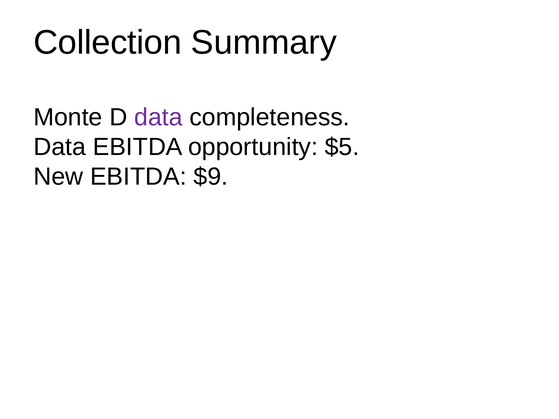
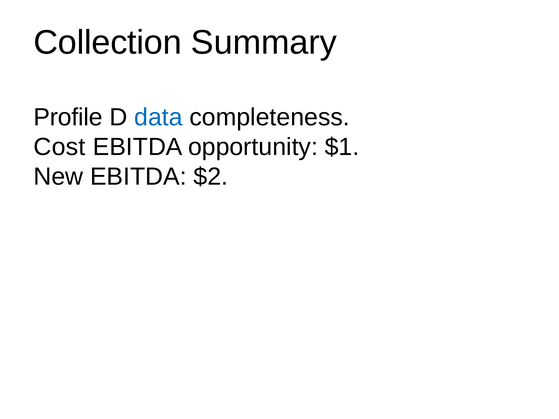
Monte: Monte -> Profile (68, 117)
data colour: purple -> blue (158, 117)
Data: Data -> Cost (60, 147)
$5: $5 -> $1 (342, 147)
$9: $9 -> $2 (211, 177)
